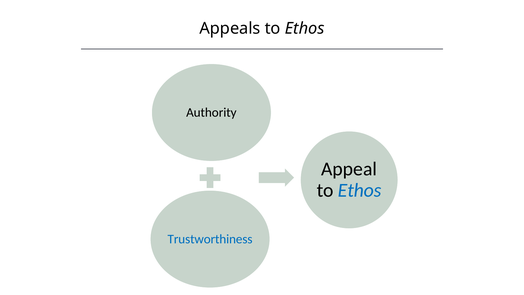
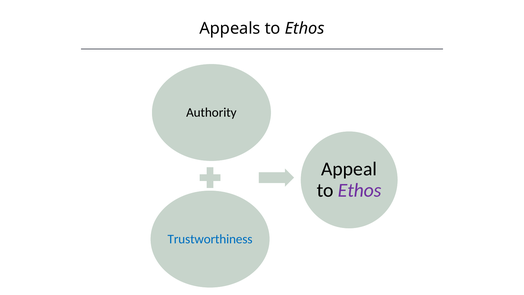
Ethos colour: blue -> purple (360, 190)
